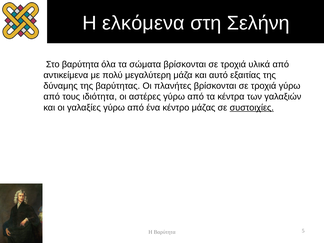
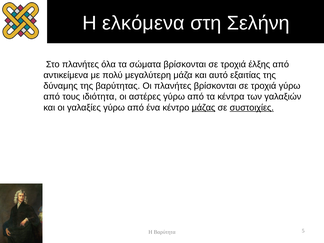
Στο βαρύτητα: βαρύτητα -> πλανήτες (80, 64)
υλικά: υλικά -> έλξης (259, 64)
μάζας underline: none -> present (204, 108)
